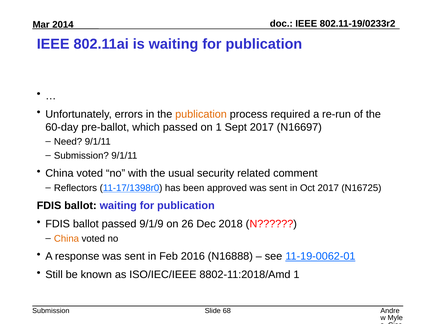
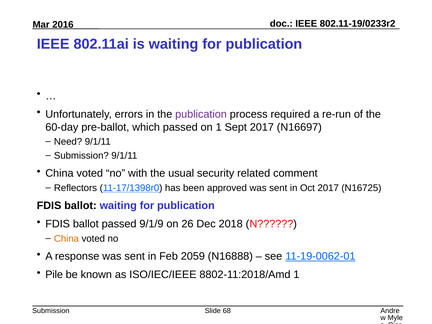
2014: 2014 -> 2016 (63, 25)
publication colour: orange -> purple (201, 114)
2016: 2016 -> 2059 (193, 256)
Still: Still -> Pile (54, 275)
